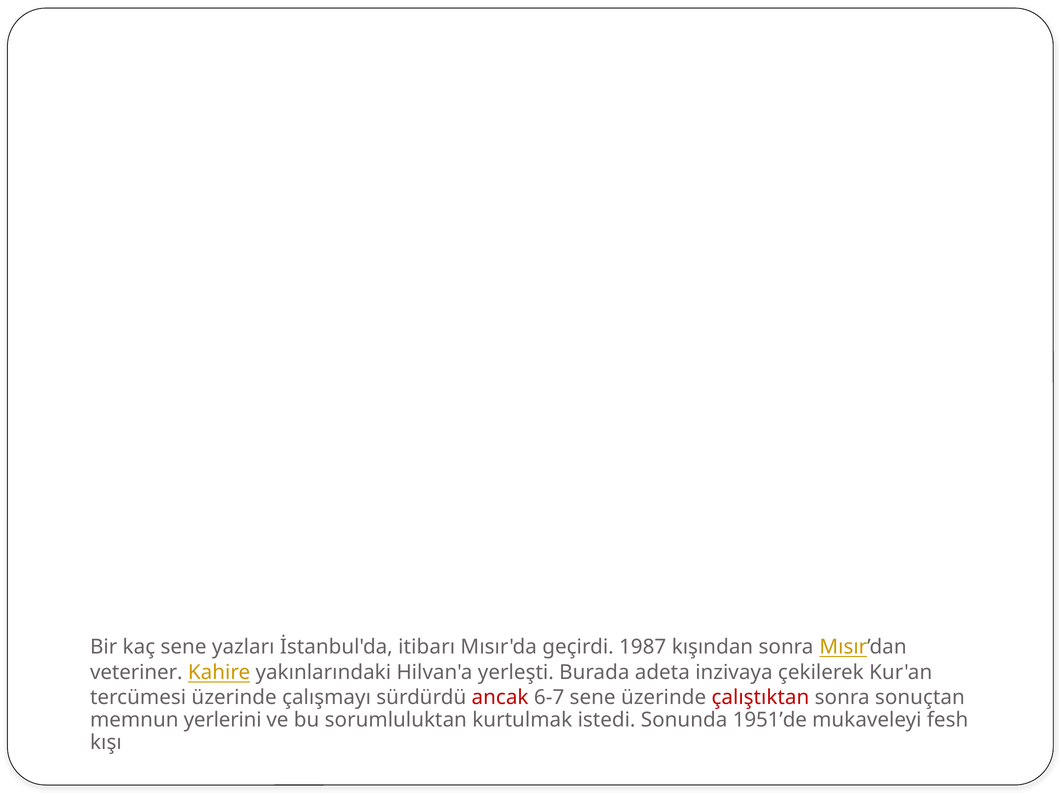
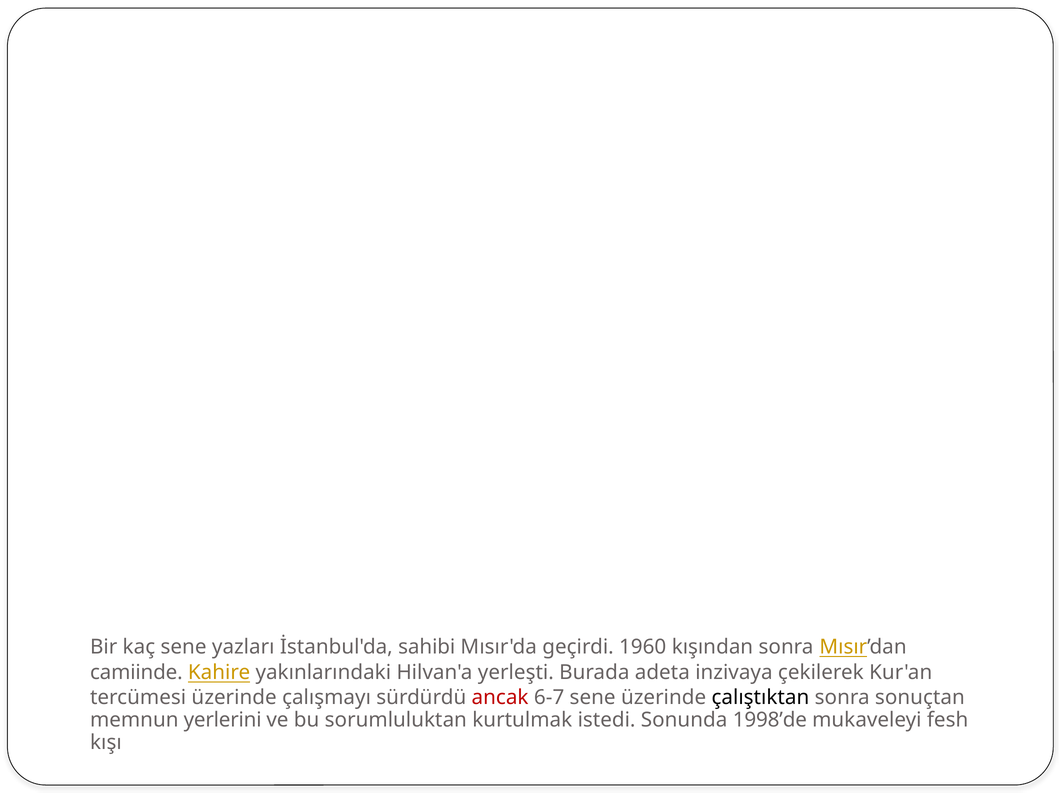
itibarı: itibarı -> sahibi (427, 647)
1987: 1987 -> 1960 (643, 647)
veteriner: veteriner -> camiinde (136, 672)
çalıştıktan colour: red -> black (760, 697)
1951’de: 1951’de -> 1998’de (770, 720)
